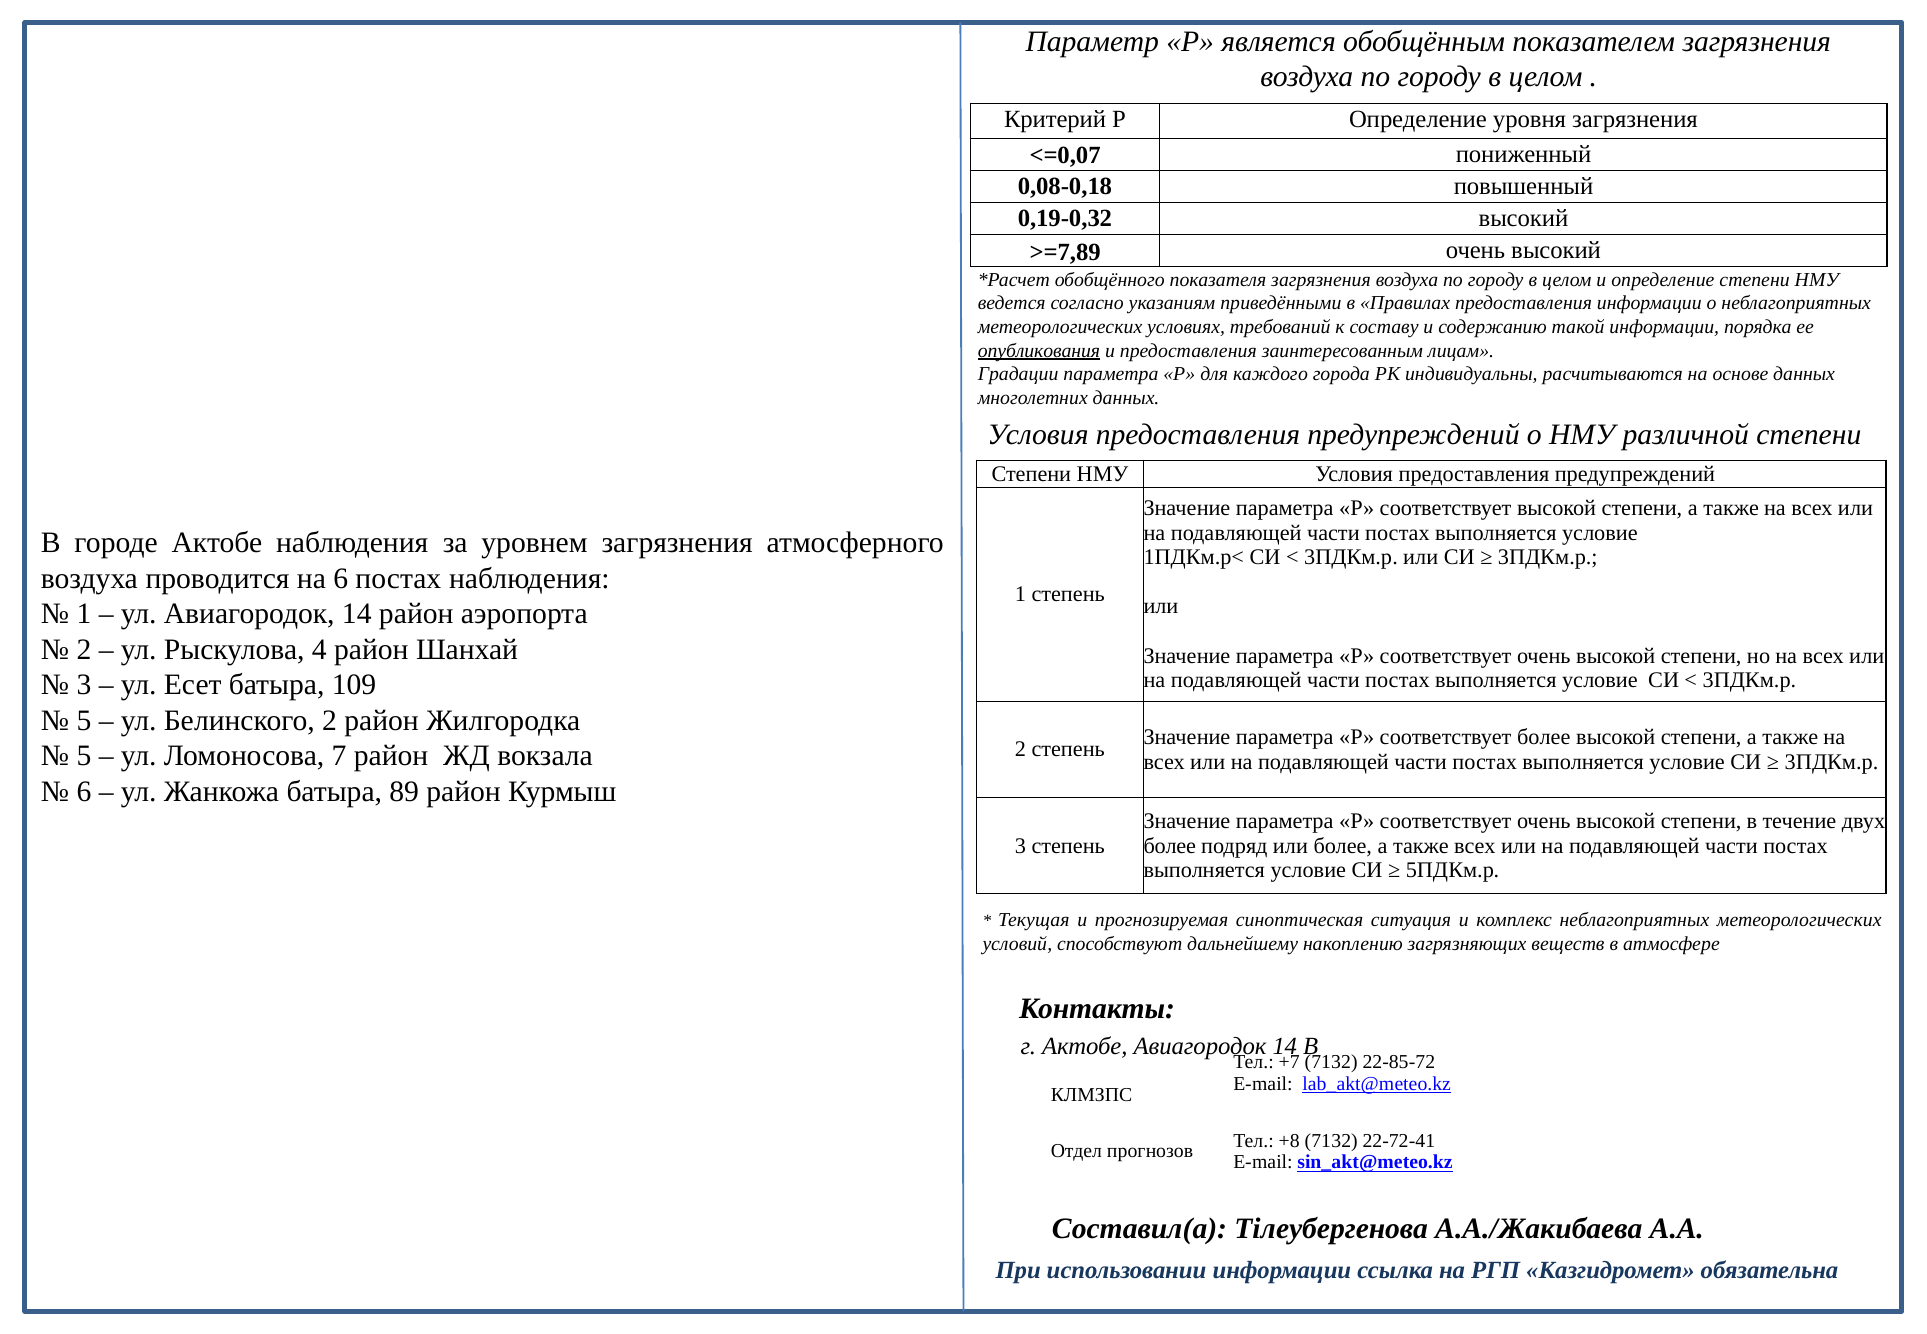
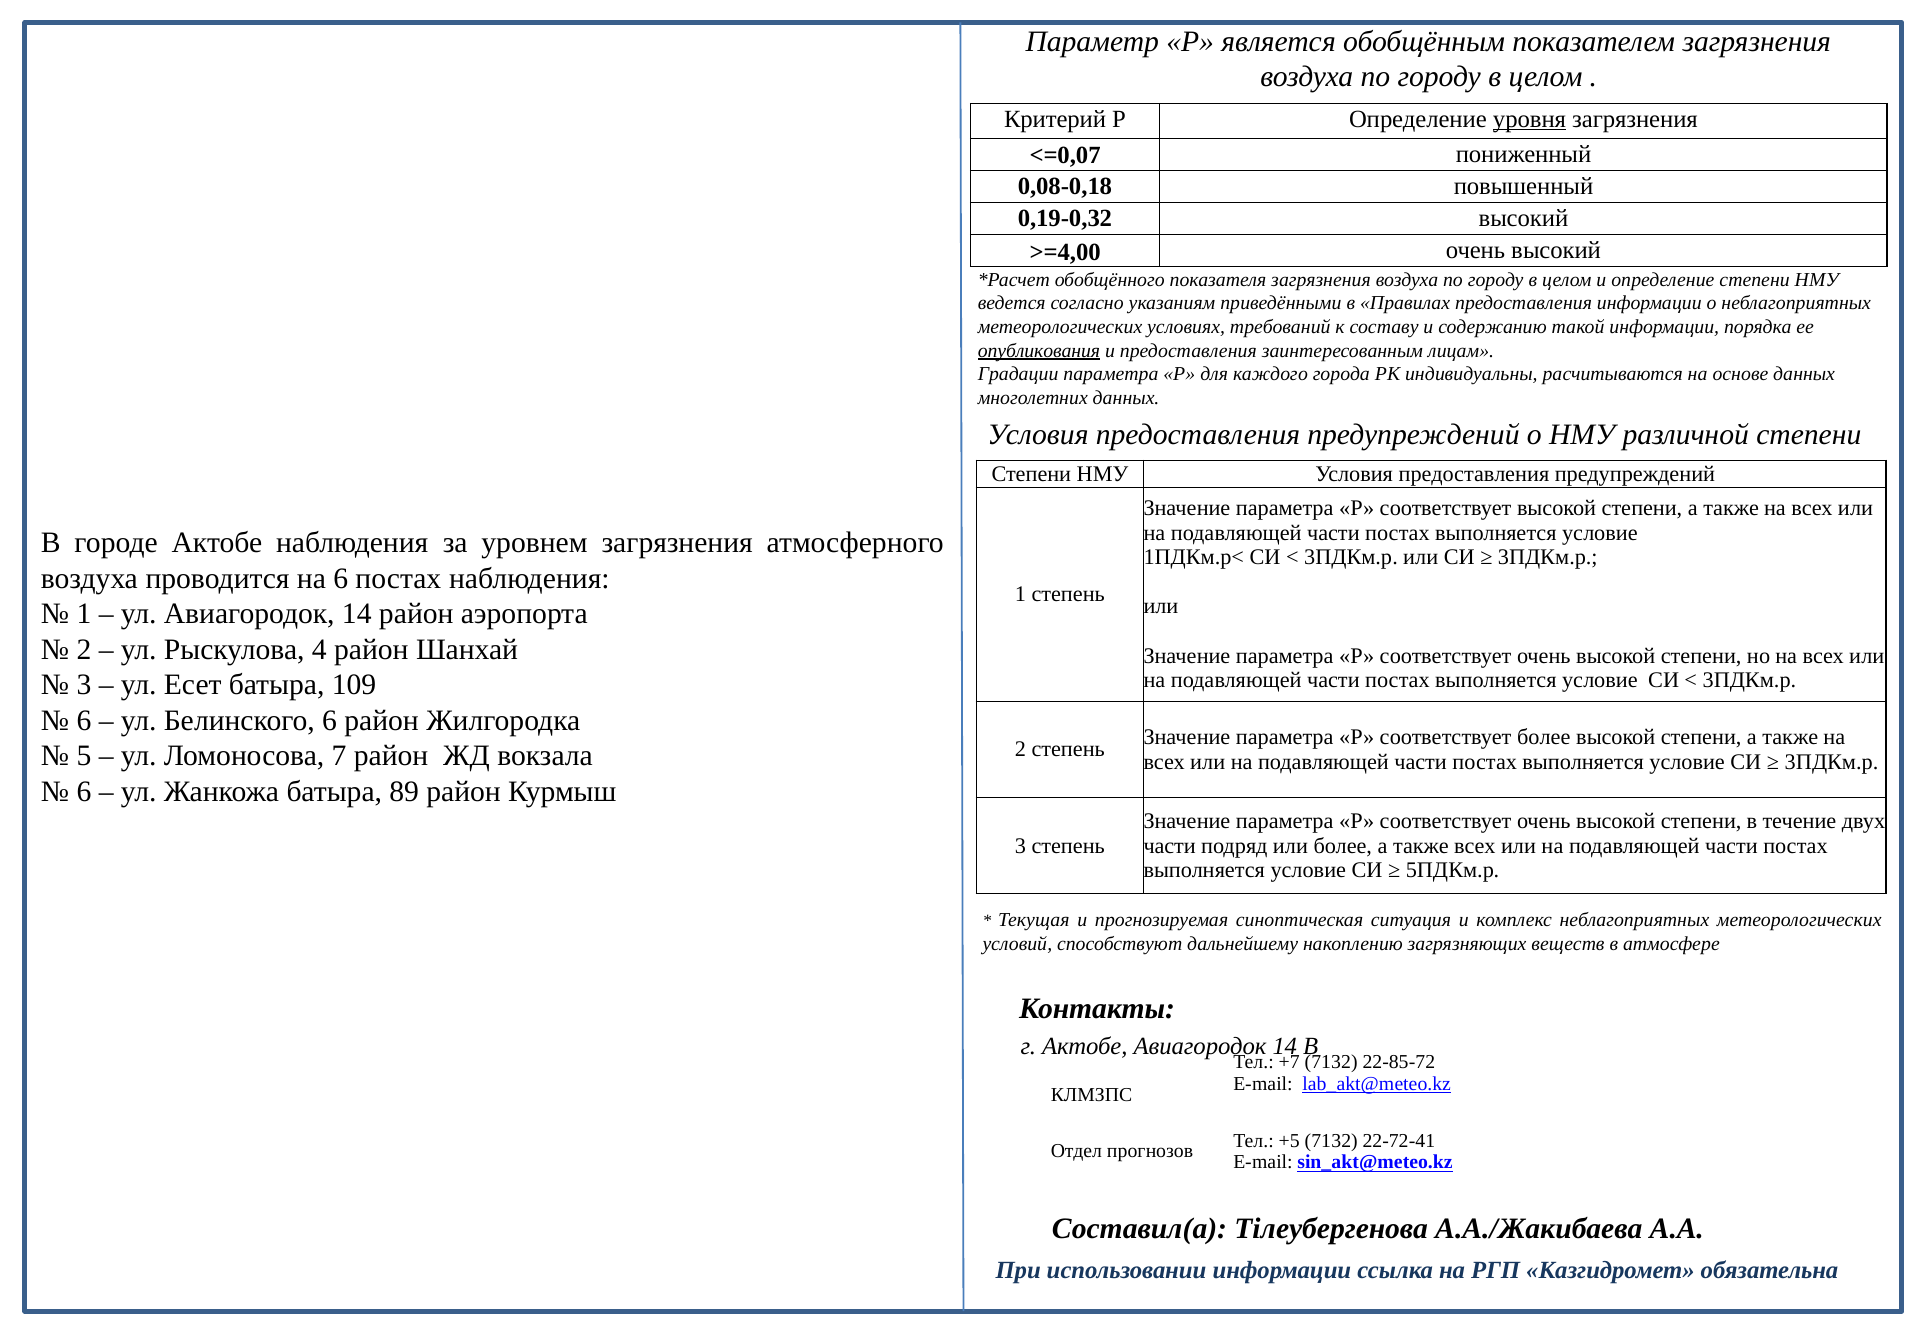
уровня underline: none -> present (1529, 119)
>=7,89: >=7,89 -> >=4,00 (1065, 253)
5: 5 -> 6 (84, 721)
Белинского 2: 2 -> 6 (330, 721)
более: более -> части (1170, 846)
+8: +8 -> +5 (1289, 1141)
